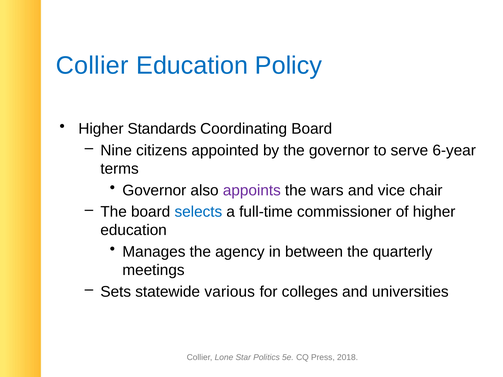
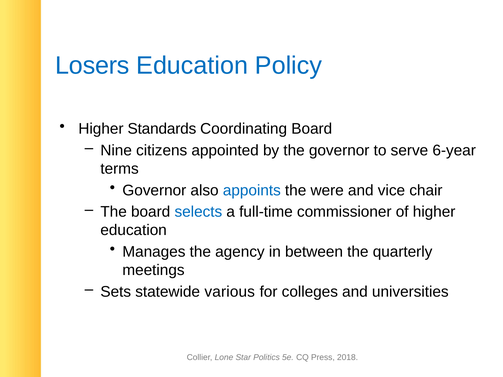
Collier: Collier -> Losers (92, 65)
appoints colour: purple -> blue (252, 190)
wars: wars -> were (327, 190)
